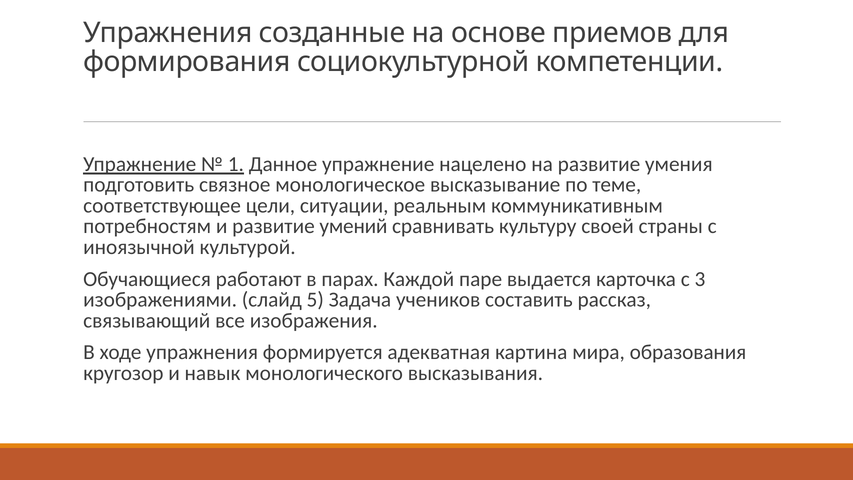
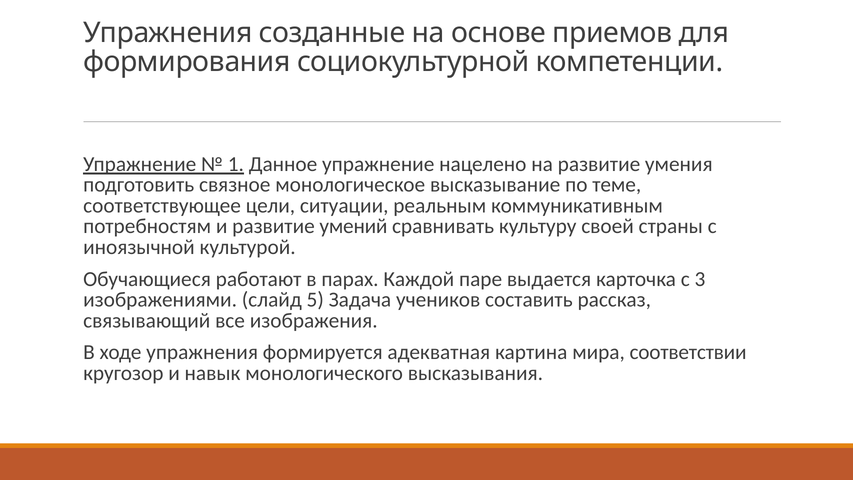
образования: образования -> соответствии (688, 352)
